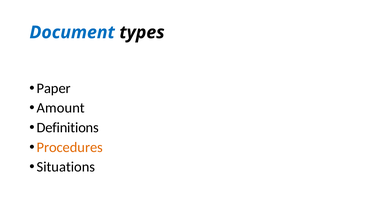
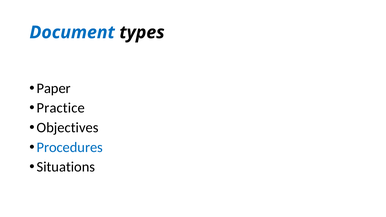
Amount: Amount -> Practice (61, 108)
Definitions: Definitions -> Objectives (68, 128)
Procedures colour: orange -> blue (70, 147)
